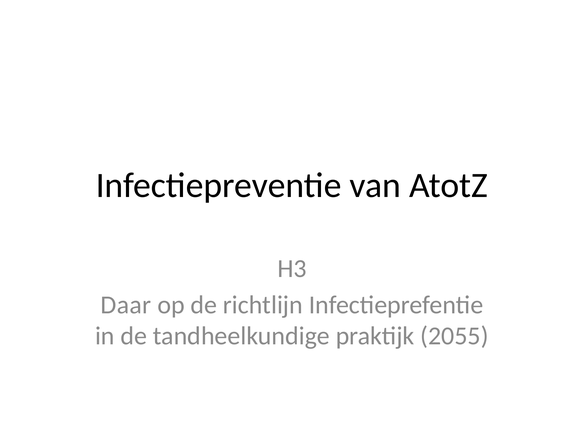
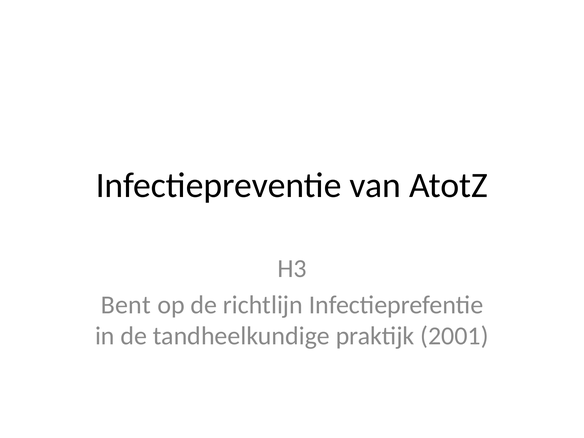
Daar: Daar -> Bent (126, 305)
2055: 2055 -> 2001 (454, 336)
